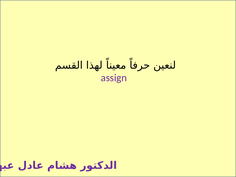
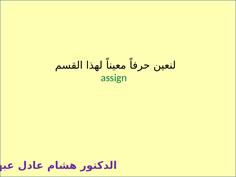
assign colour: purple -> green (114, 78)
